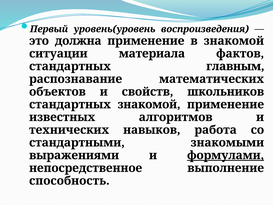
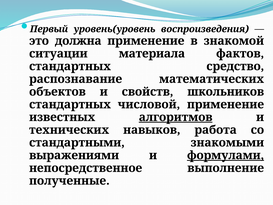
главным: главным -> средство (235, 66)
стандартных знакомой: знакомой -> числовой (149, 104)
алгоритмов underline: none -> present (176, 117)
способность: способность -> полученные (69, 181)
